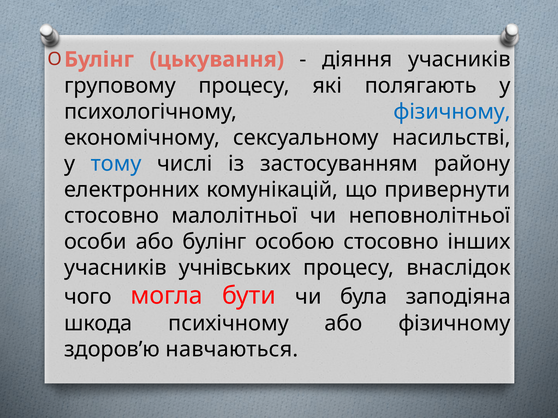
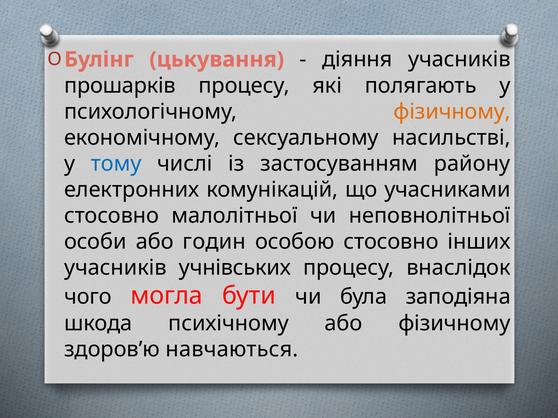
груповому: груповому -> прошарків (120, 86)
фізичному colour: blue -> orange (452, 112)
привернути: привернути -> учасниками (447, 190)
або булінг: булінг -> годин (214, 242)
